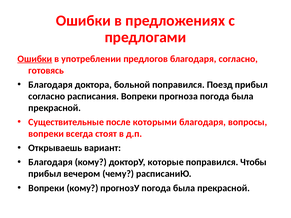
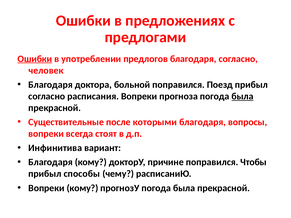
готовясь: готовясь -> человек (46, 71)
была underline: none -> present (243, 96)
Открываешь: Открываешь -> Инфинитива (55, 148)
которые: которые -> причине (166, 162)
вечером: вечером -> способы (82, 174)
